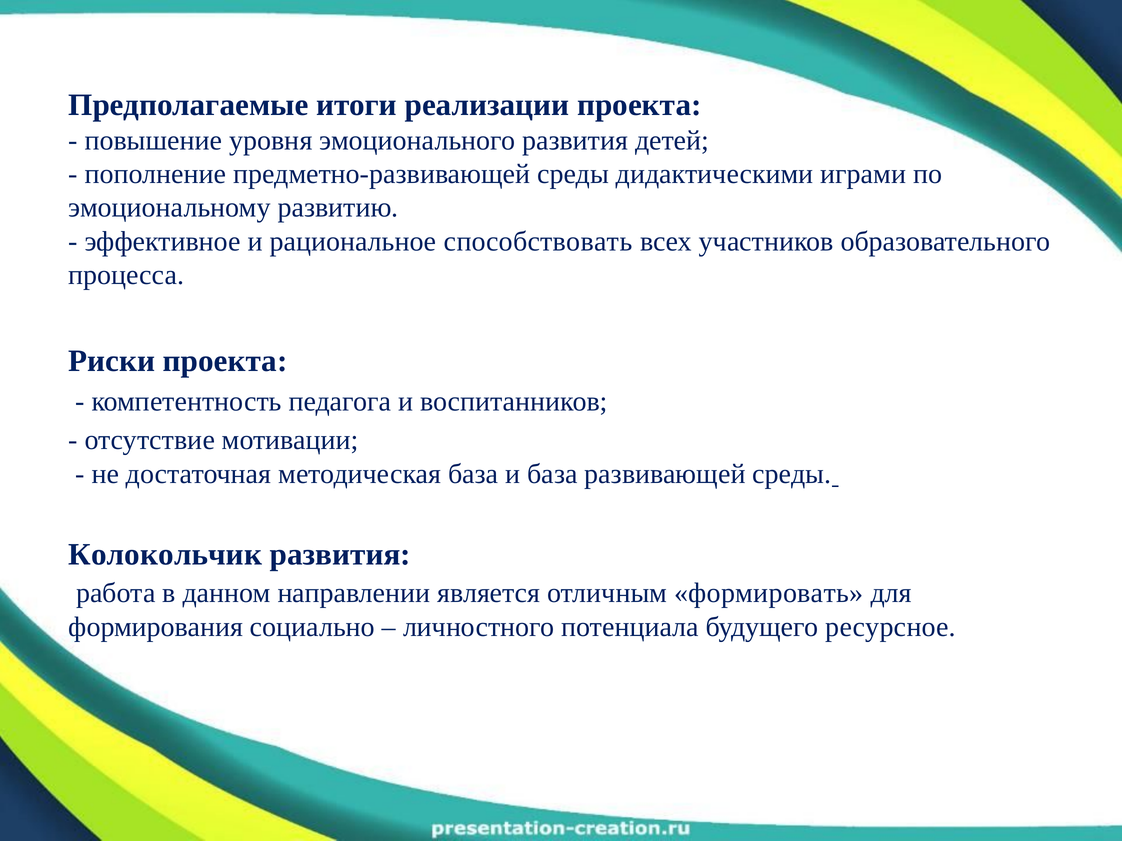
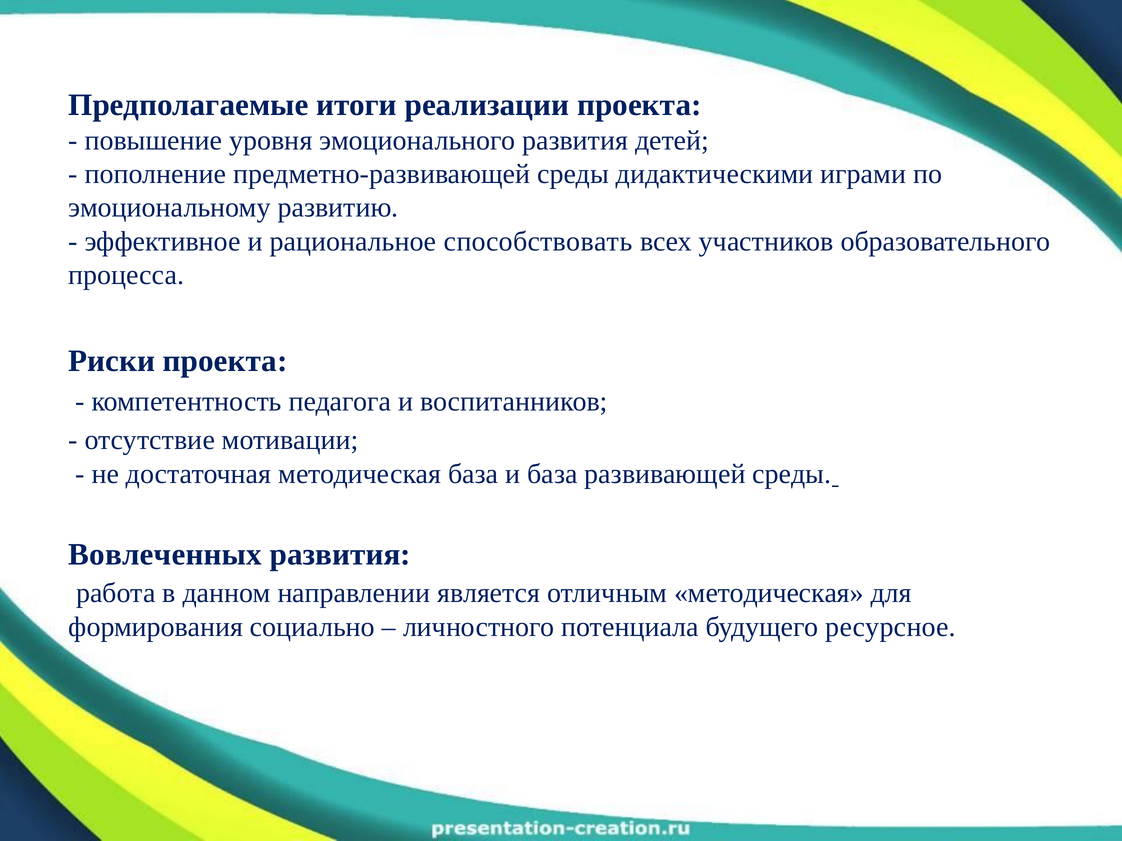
Колокольчик: Колокольчик -> Вовлеченных (165, 555)
отличным формировать: формировать -> методическая (769, 593)
